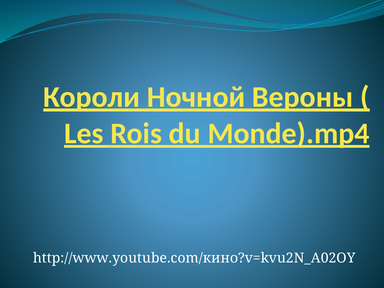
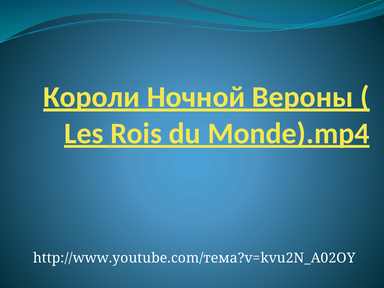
http://www.youtube.com/кино?v=kvu2N_A02OY: http://www.youtube.com/кино?v=kvu2N_A02OY -> http://www.youtube.com/тема?v=kvu2N_A02OY (194, 258)
